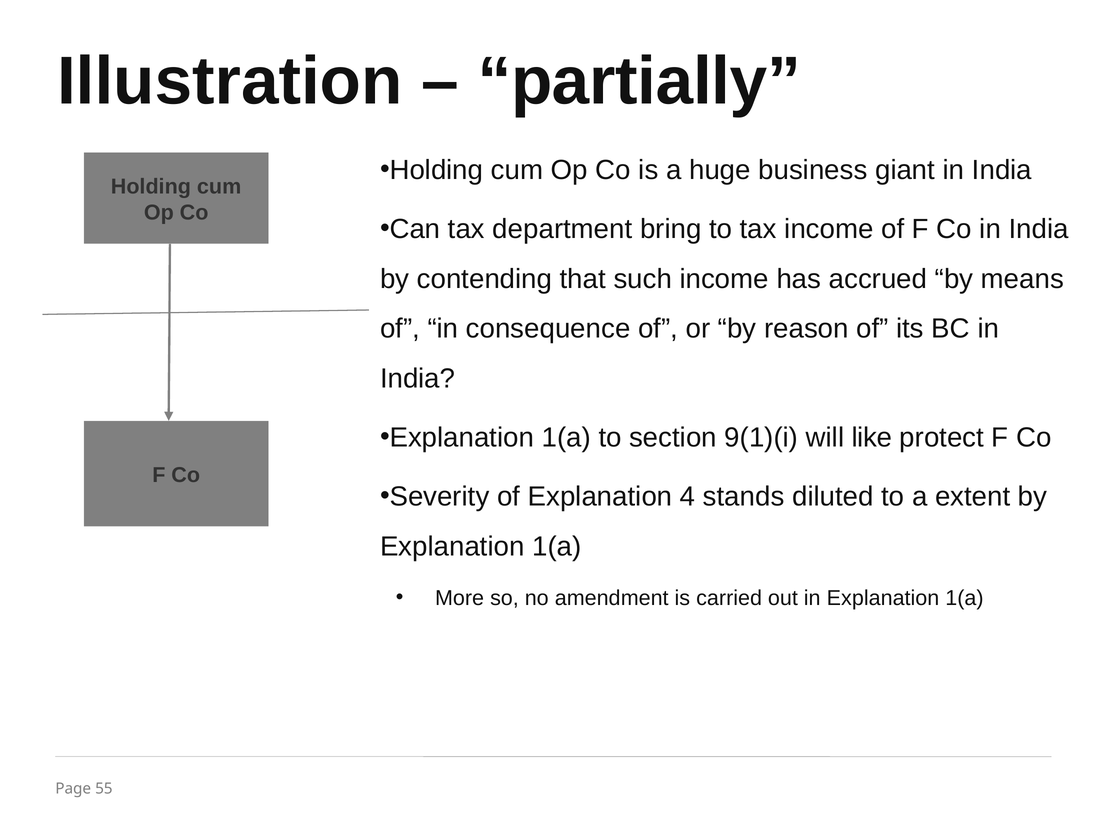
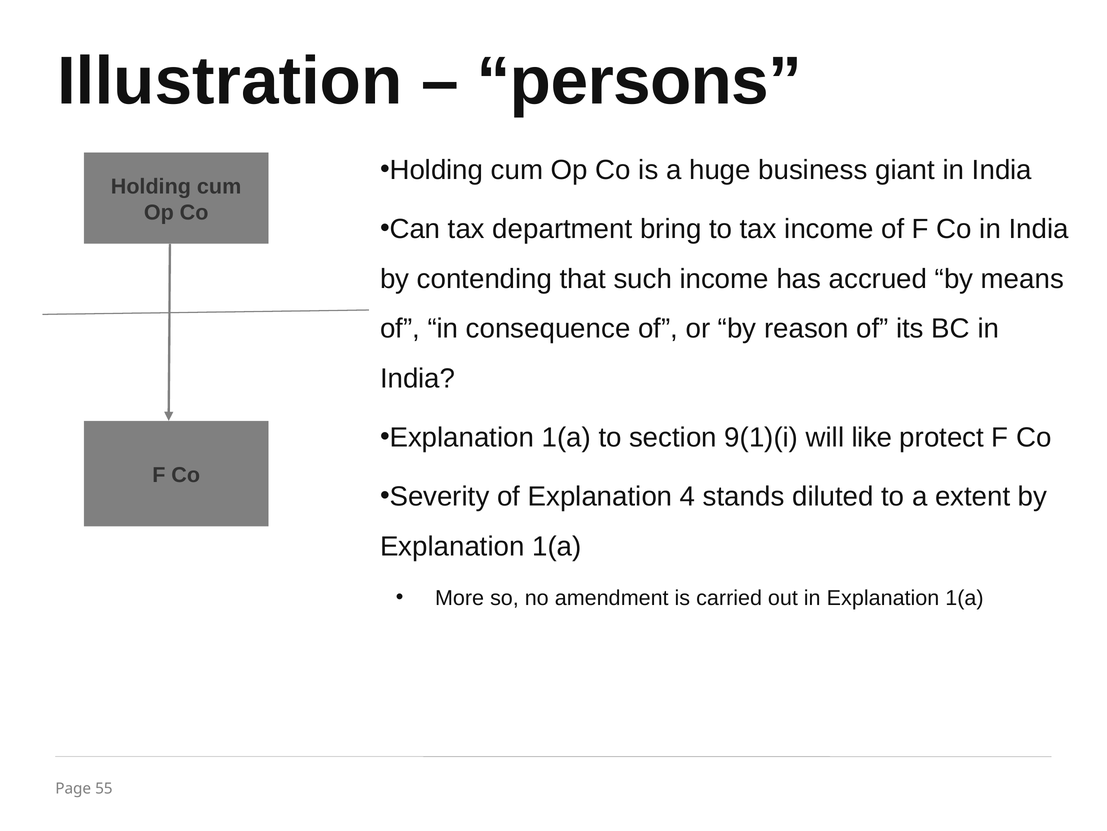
partially: partially -> persons (639, 81)
